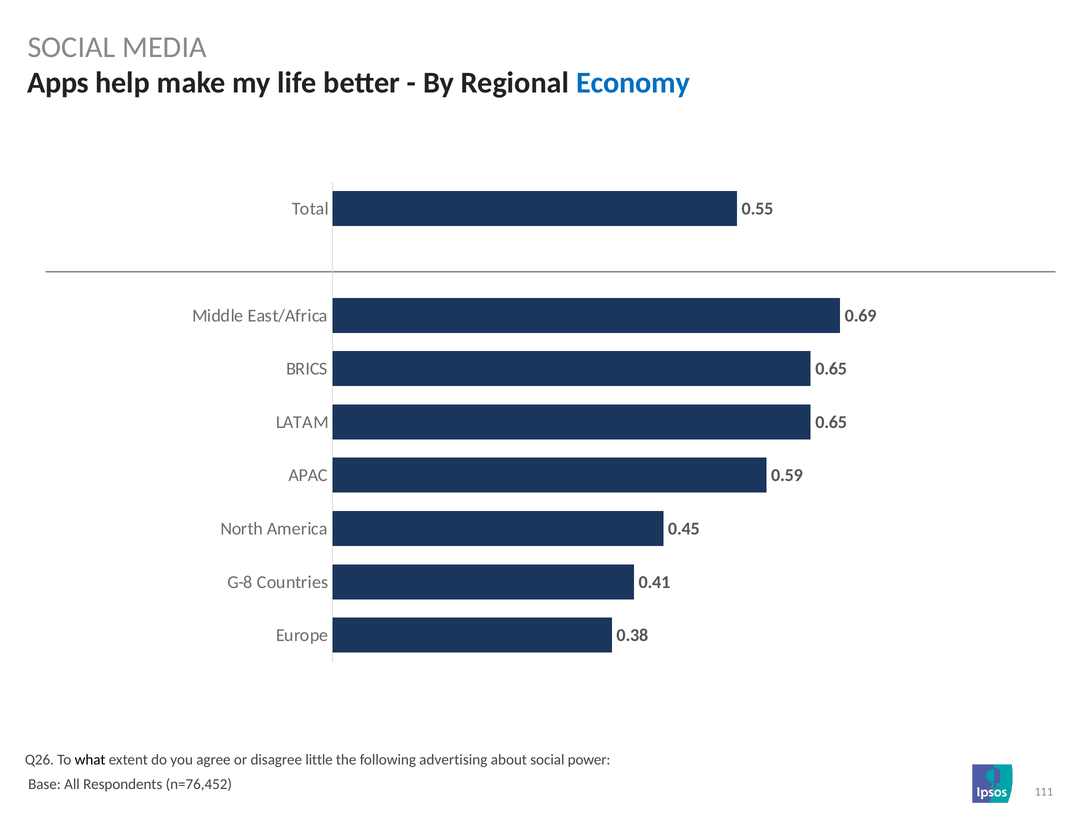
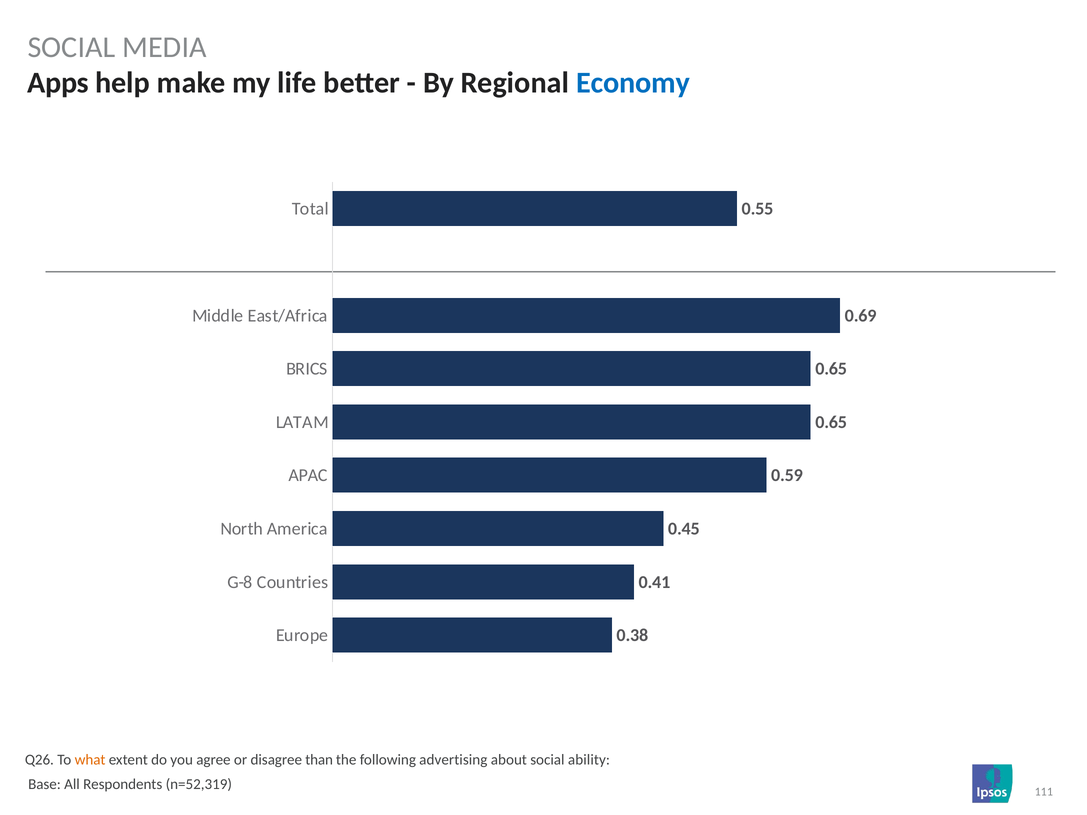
what colour: black -> orange (90, 760)
little: little -> than (319, 760)
power: power -> ability (589, 760)
n=76,452: n=76,452 -> n=52,319 (199, 785)
